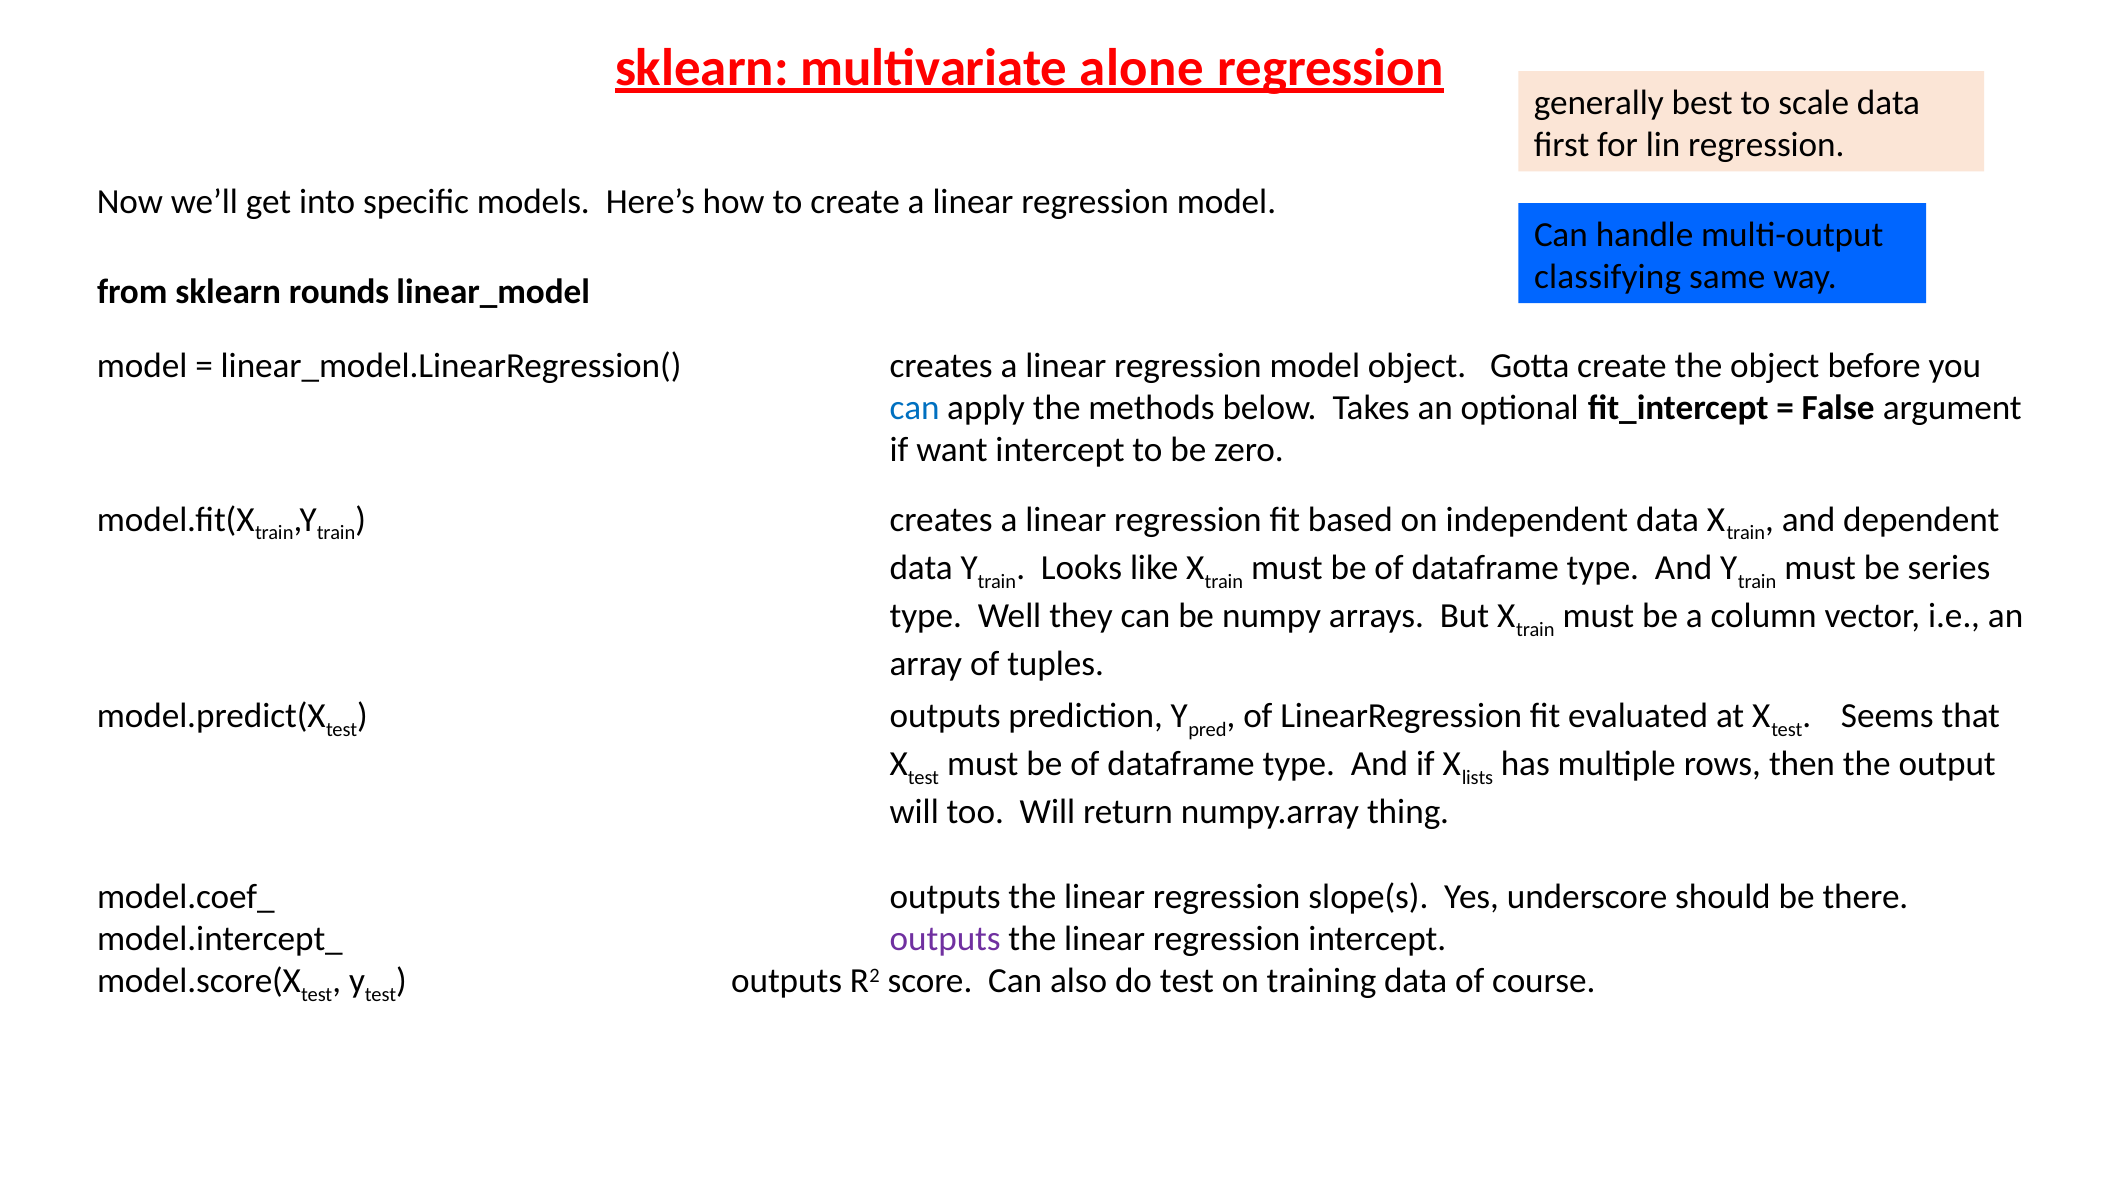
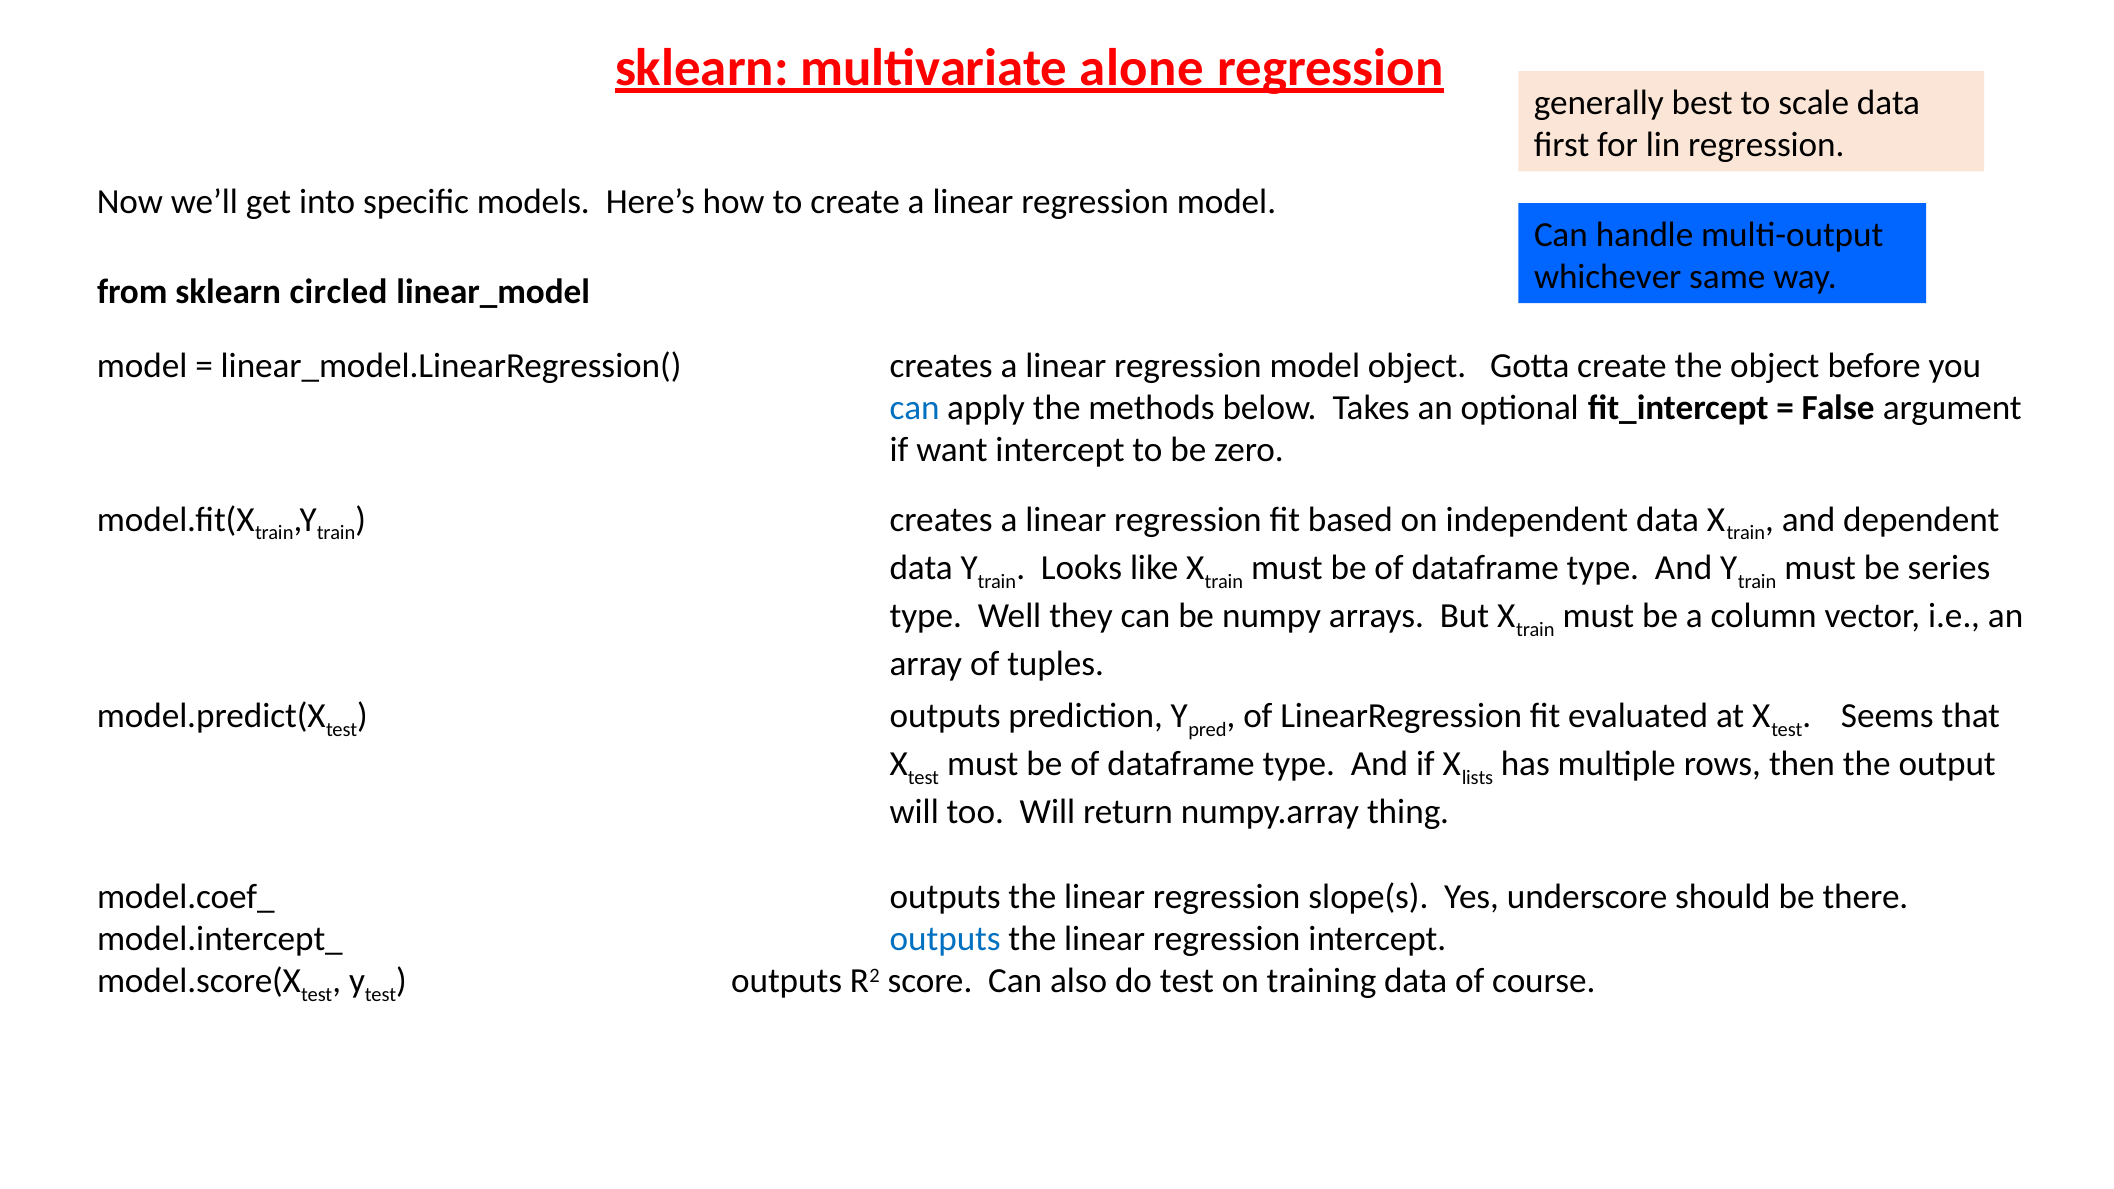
classifying: classifying -> whichever (1608, 277)
rounds: rounds -> circled (339, 292)
outputs colour: purple -> blue (945, 939)
